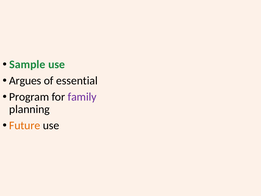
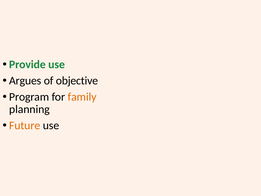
Sample: Sample -> Provide (27, 64)
essential: essential -> objective (77, 81)
family colour: purple -> orange (82, 97)
